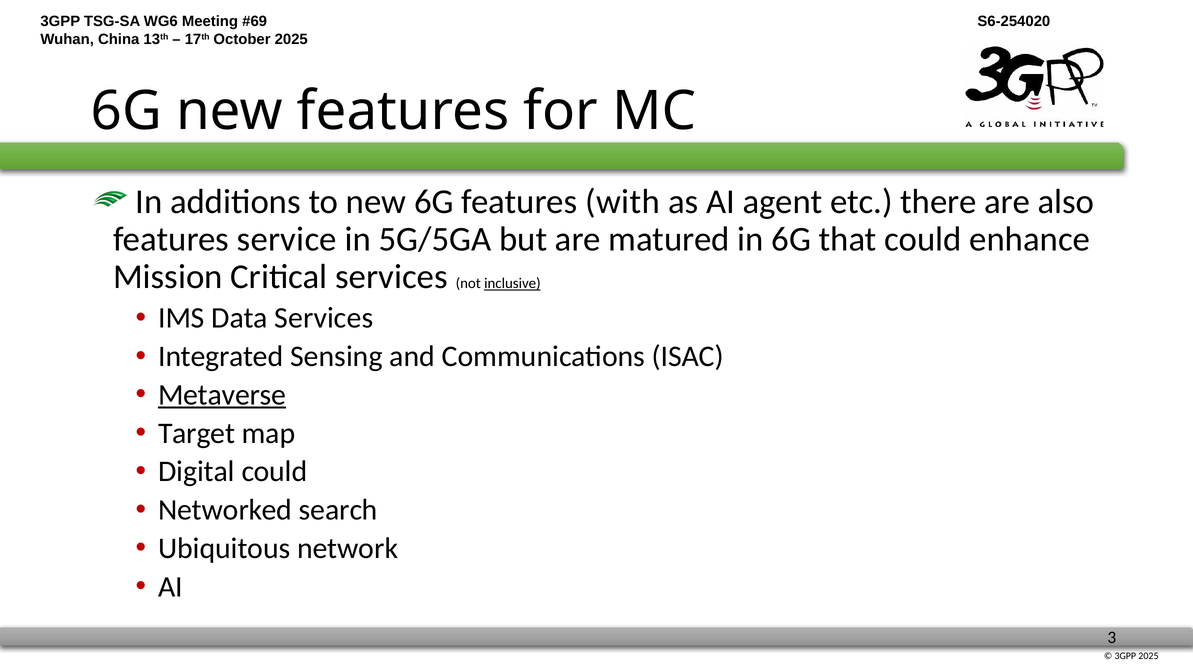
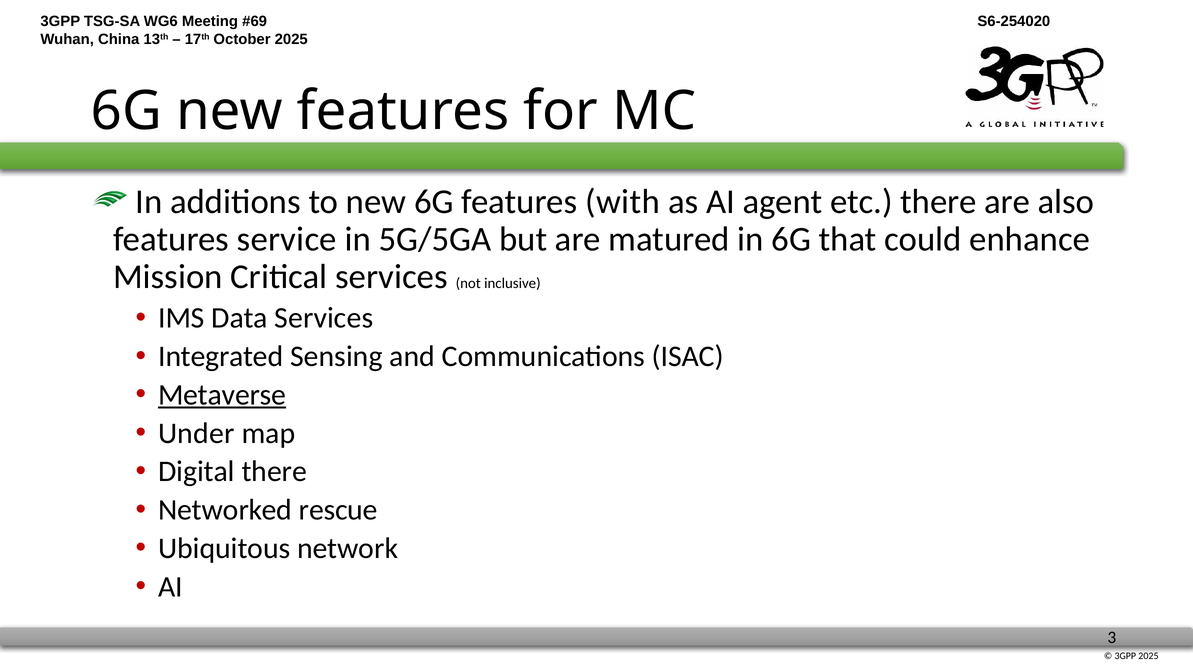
inclusive underline: present -> none (512, 283)
Target: Target -> Under (196, 433)
Digital could: could -> there (274, 472)
search: search -> rescue (338, 510)
